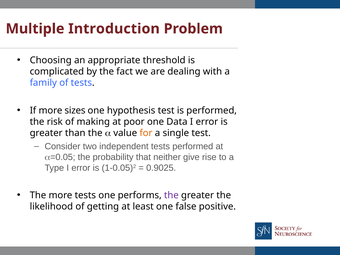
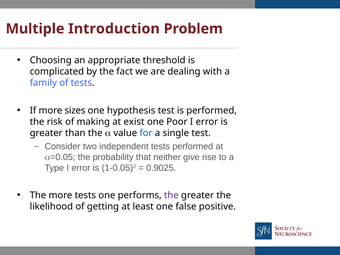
poor: poor -> exist (134, 122)
Data: Data -> Poor (177, 122)
for colour: orange -> blue (146, 133)
